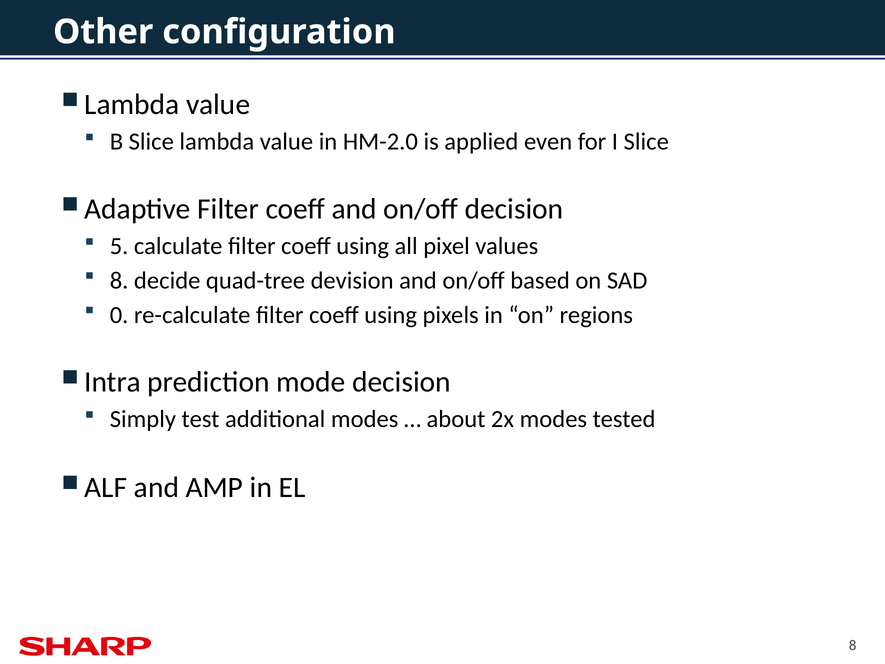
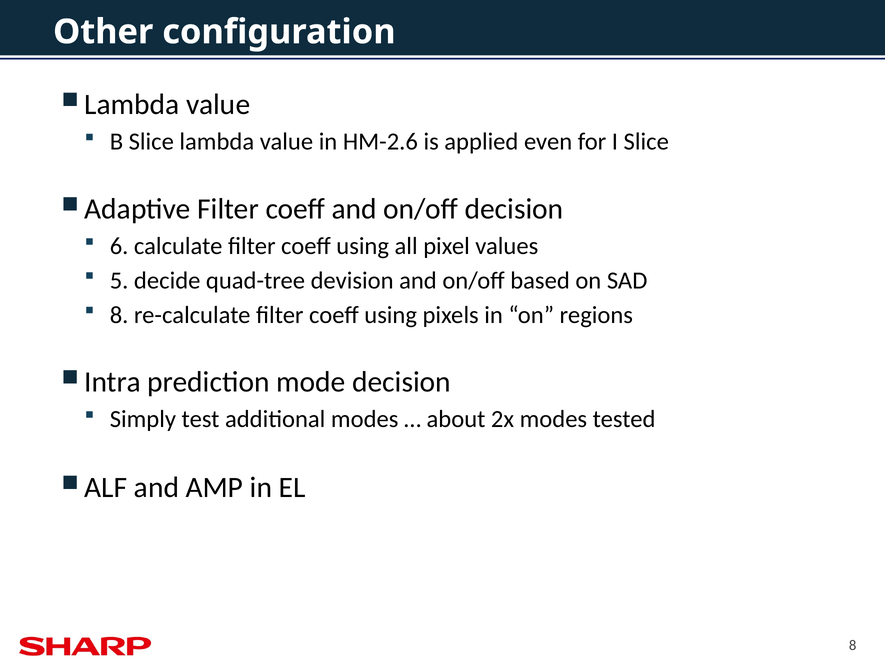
HM-2.0: HM-2.0 -> HM-2.6 (380, 142)
5: 5 -> 6 (119, 246)
8: 8 -> 5 (119, 280)
0: 0 -> 8 (119, 315)
